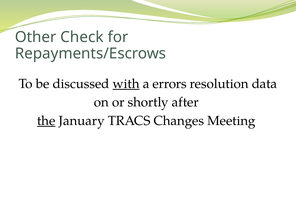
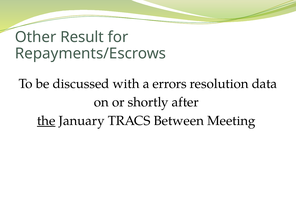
Check: Check -> Result (82, 37)
with underline: present -> none (126, 84)
Changes: Changes -> Between (179, 121)
